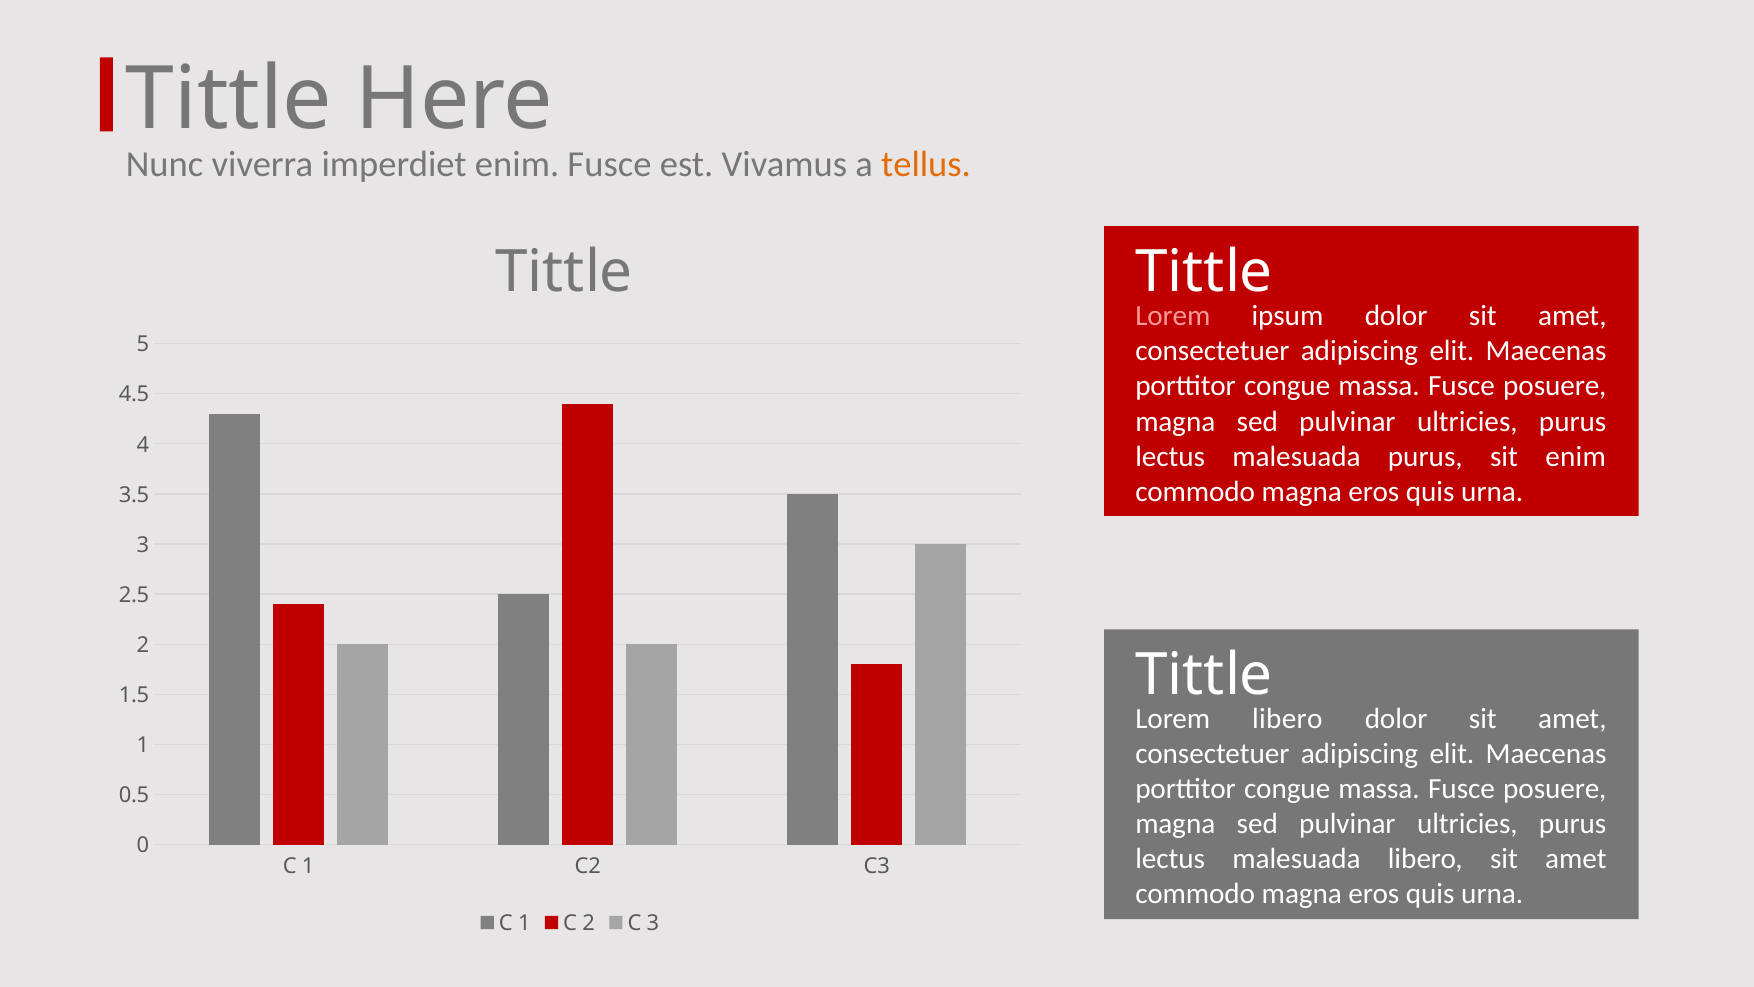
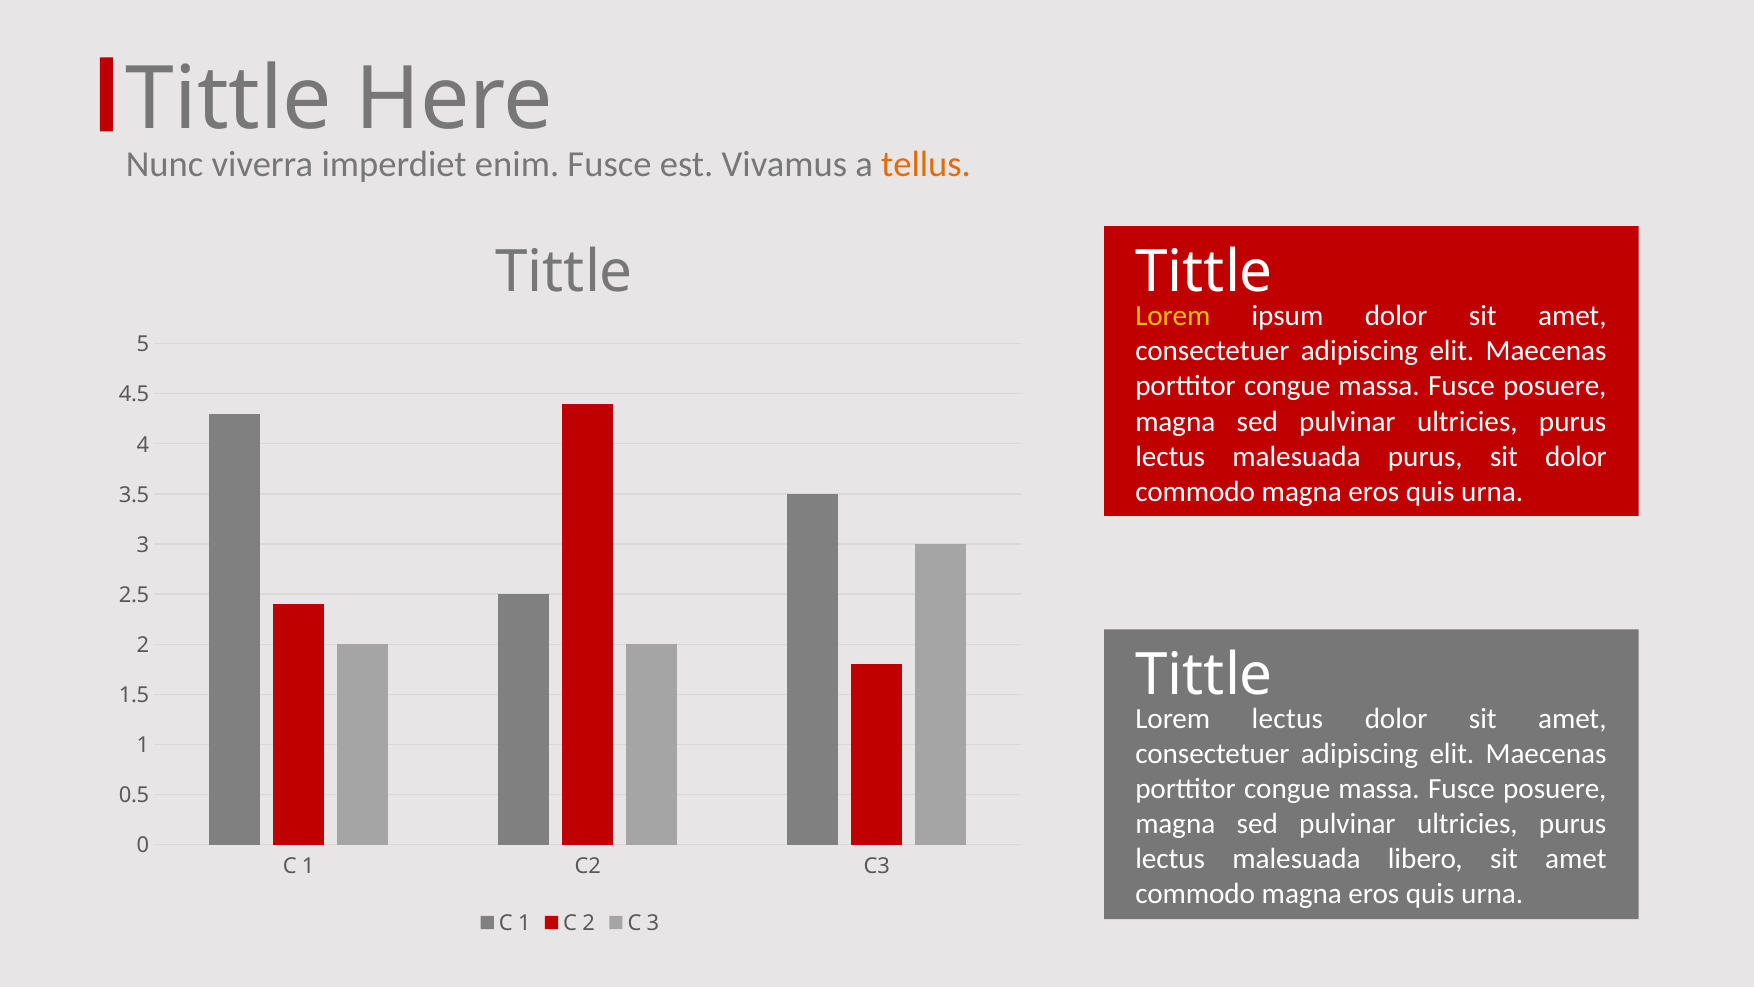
Lorem colour: pink -> yellow (1173, 316)
sit enim: enim -> dolor (1576, 456)
Lorem libero: libero -> lectus (1287, 719)
